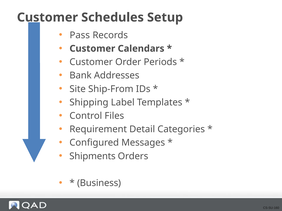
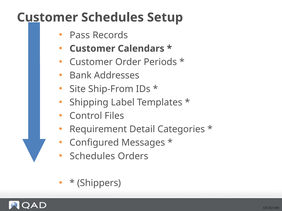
Shipments: Shipments -> Schedules (92, 157)
Business: Business -> Shippers (99, 183)
